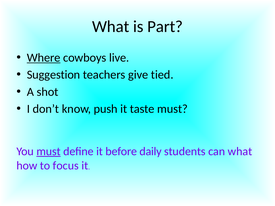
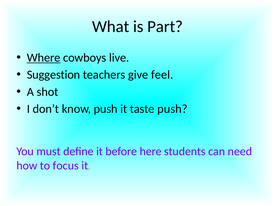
tied: tied -> feel (162, 75)
taste must: must -> push (172, 109)
must underline: present -> none (49, 152)
daily: daily -> here (151, 152)
can what: what -> need (240, 152)
